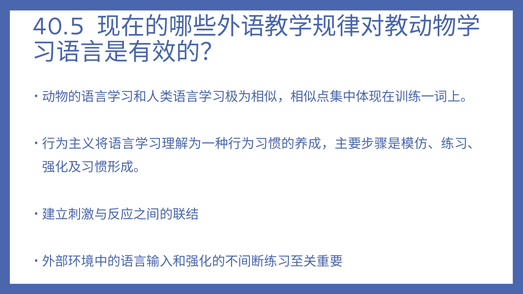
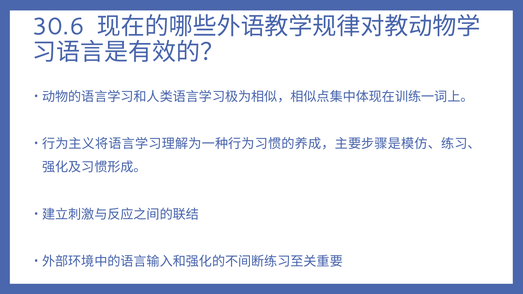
40.5: 40.5 -> 30.6 (58, 26)
